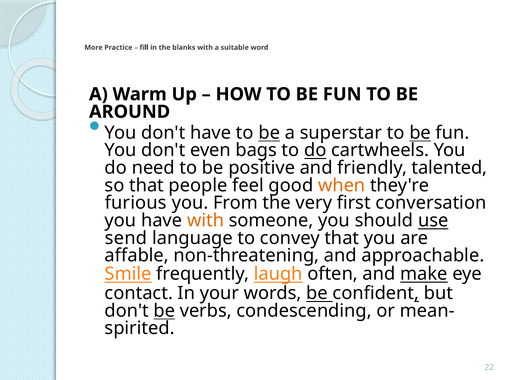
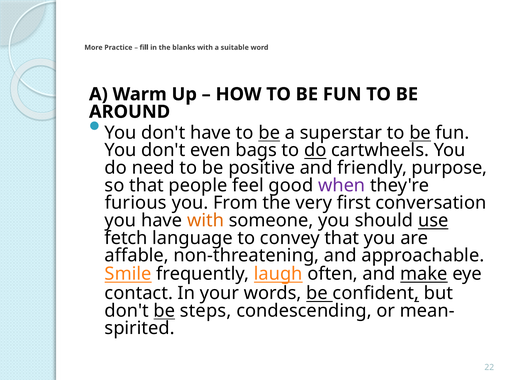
talented: talented -> purpose (449, 168)
when colour: orange -> purple (342, 185)
send: send -> fetch (126, 238)
verbs: verbs -> steps (206, 310)
